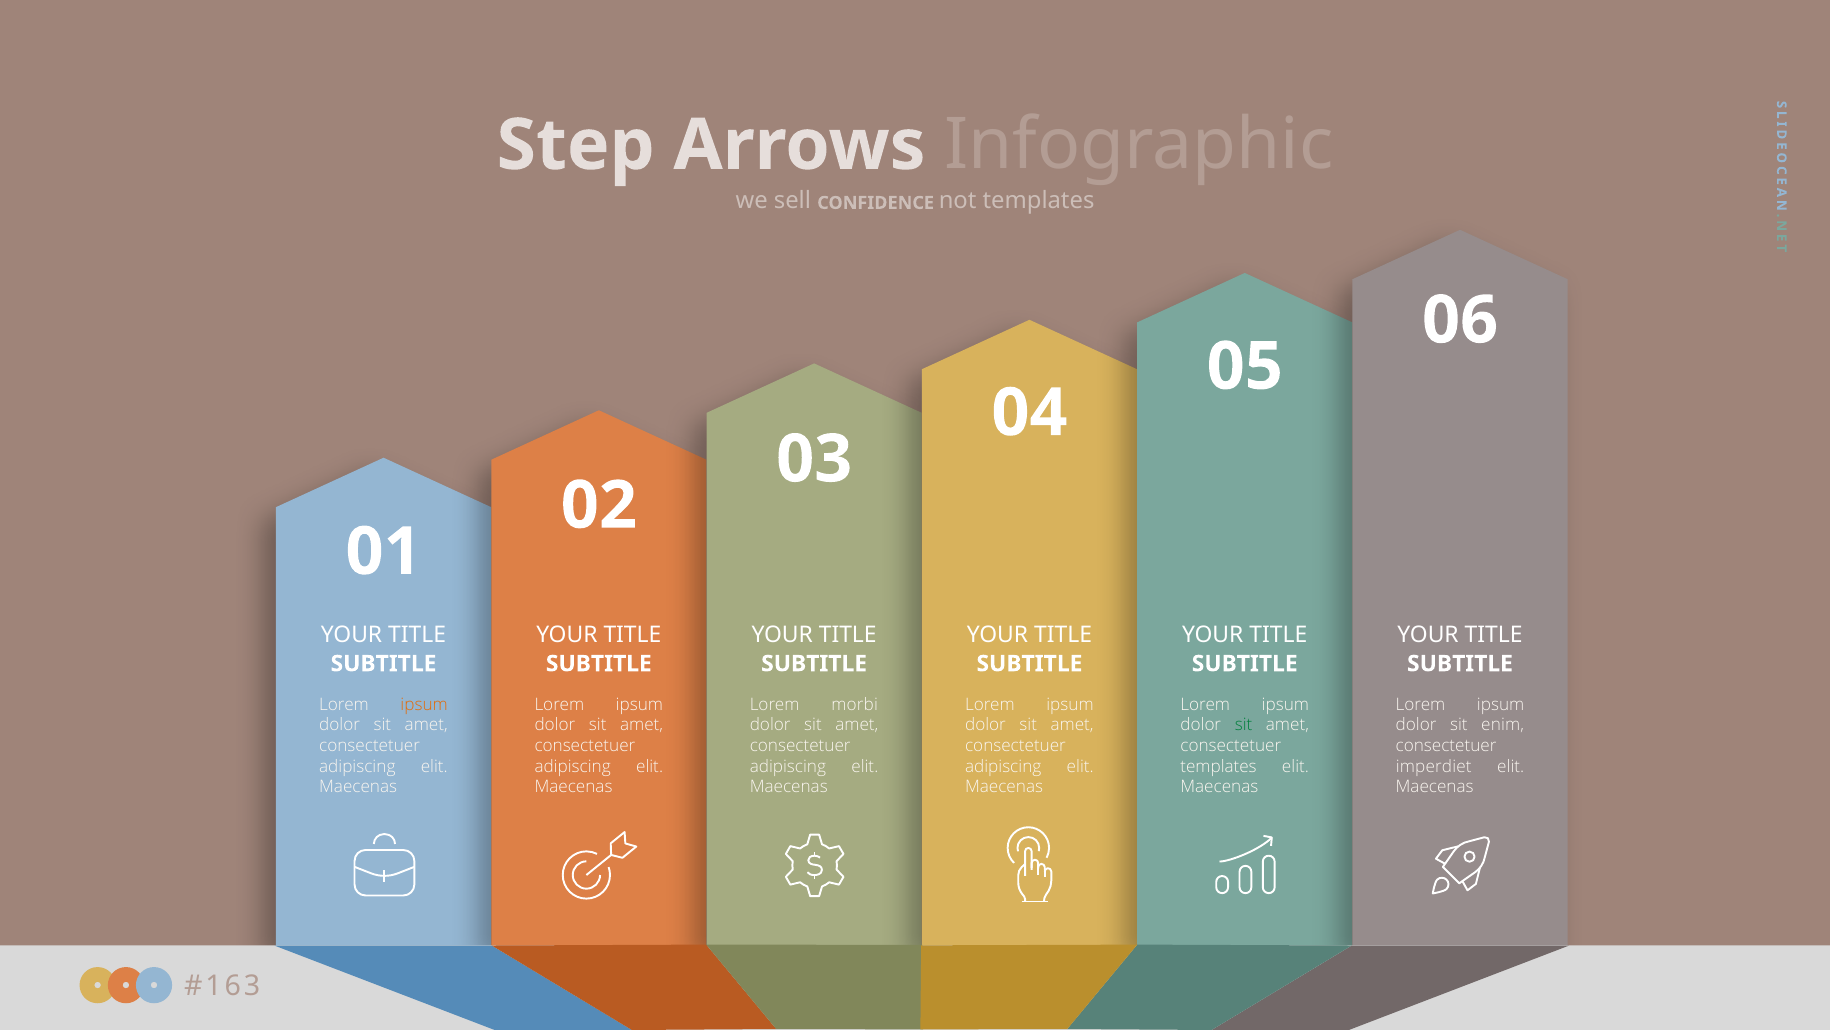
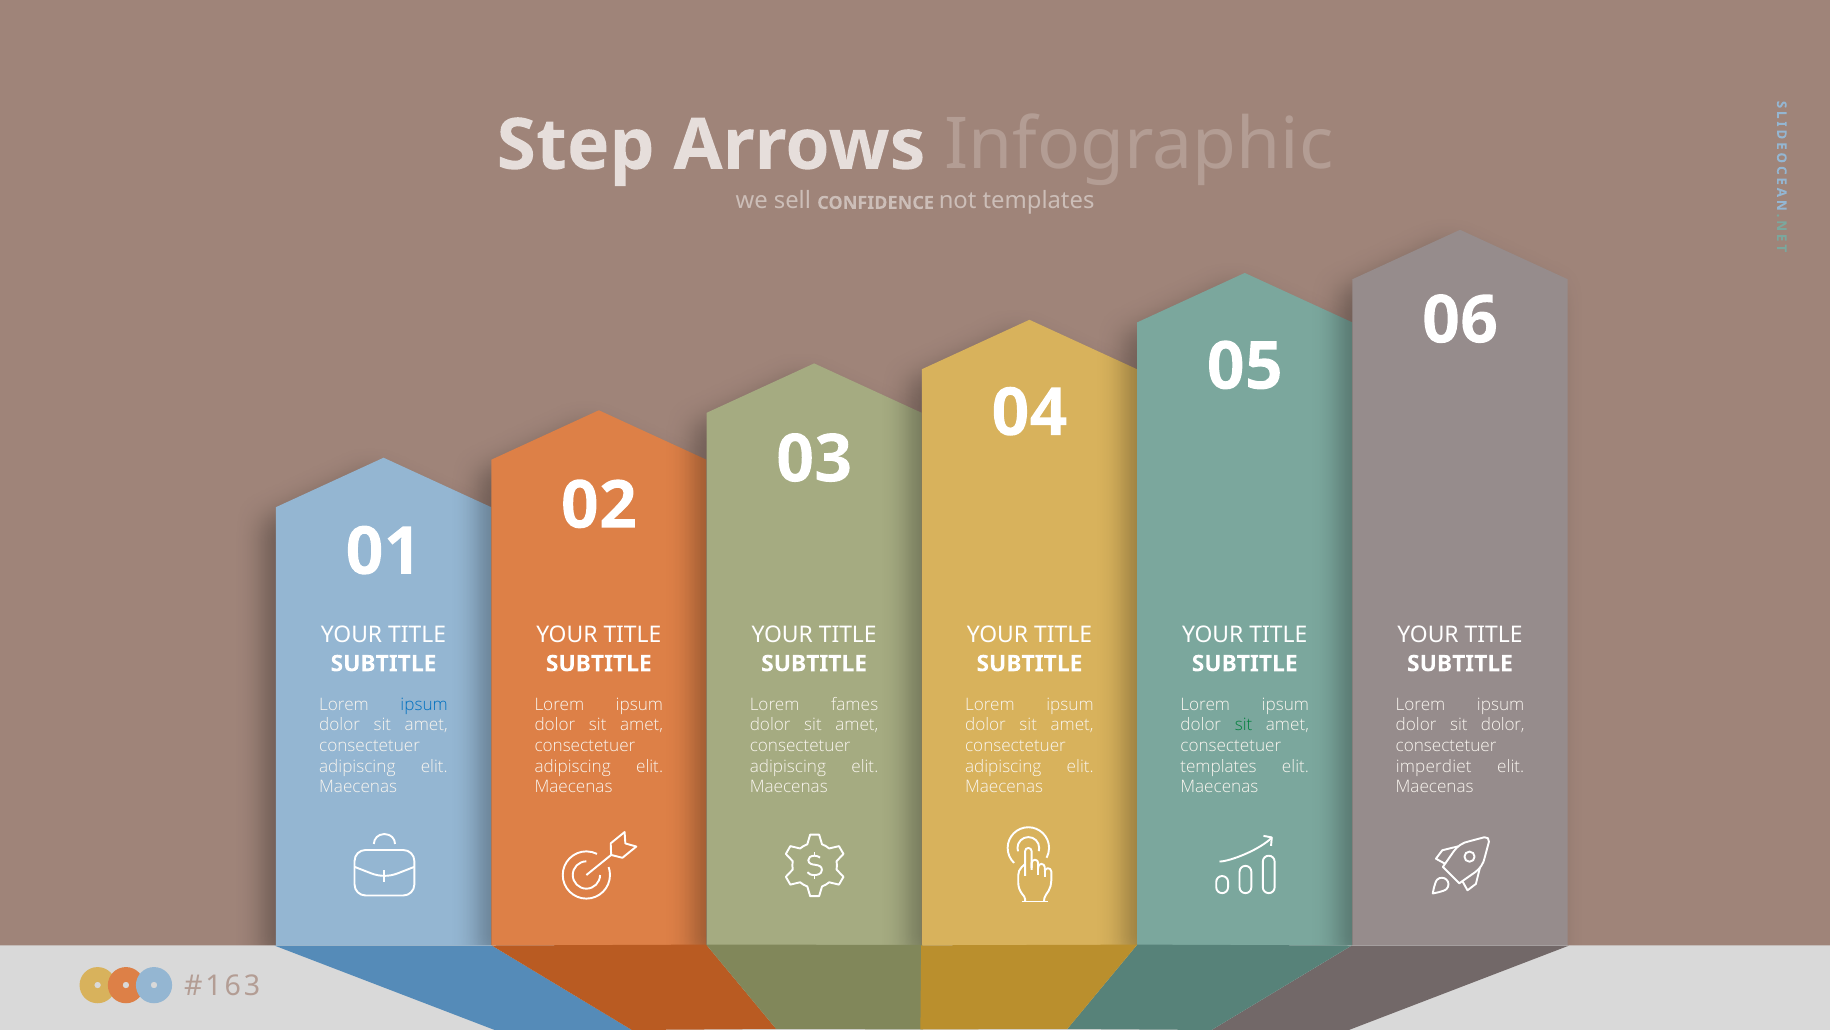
ipsum colour: orange -> blue (424, 704)
morbi: morbi -> fames (855, 704)
sit enim: enim -> dolor (1503, 725)
